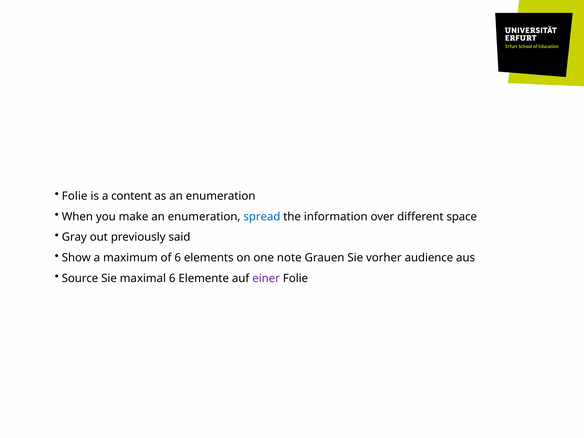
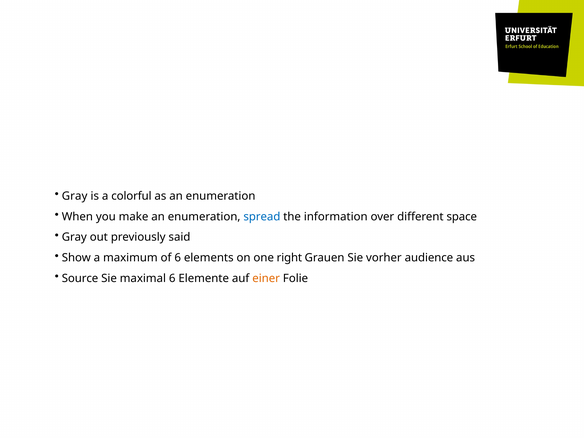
Folie: Folie -> Gray (75, 196)
content: content -> colorful (131, 196)
note: note -> right (289, 258)
einer colour: purple -> orange (266, 278)
